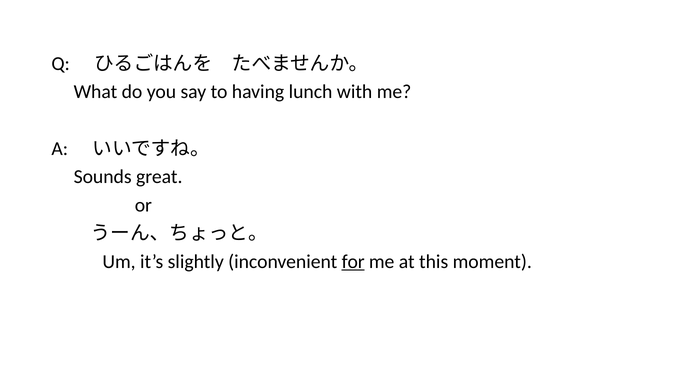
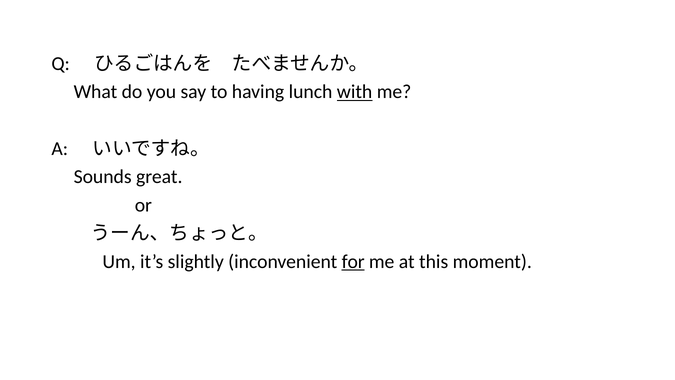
with underline: none -> present (355, 92)
